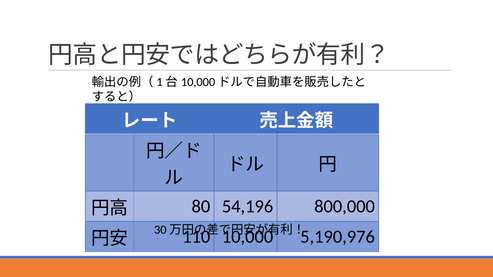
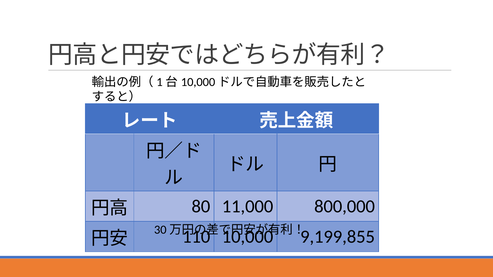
54,196: 54,196 -> 11,000 (248, 207)
5,190,976: 5,190,976 -> 9,199,855 (338, 237)
